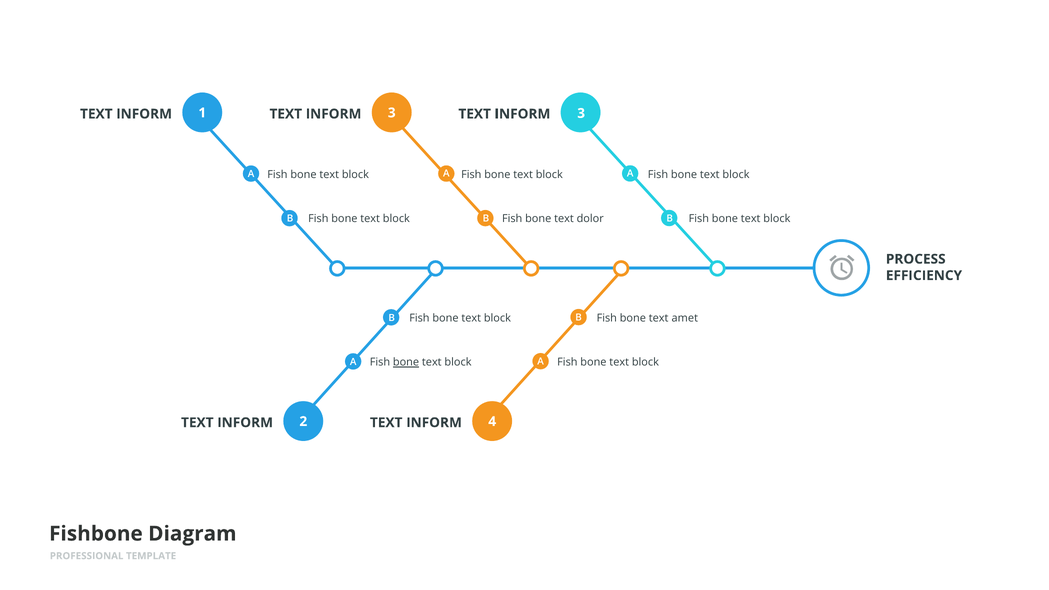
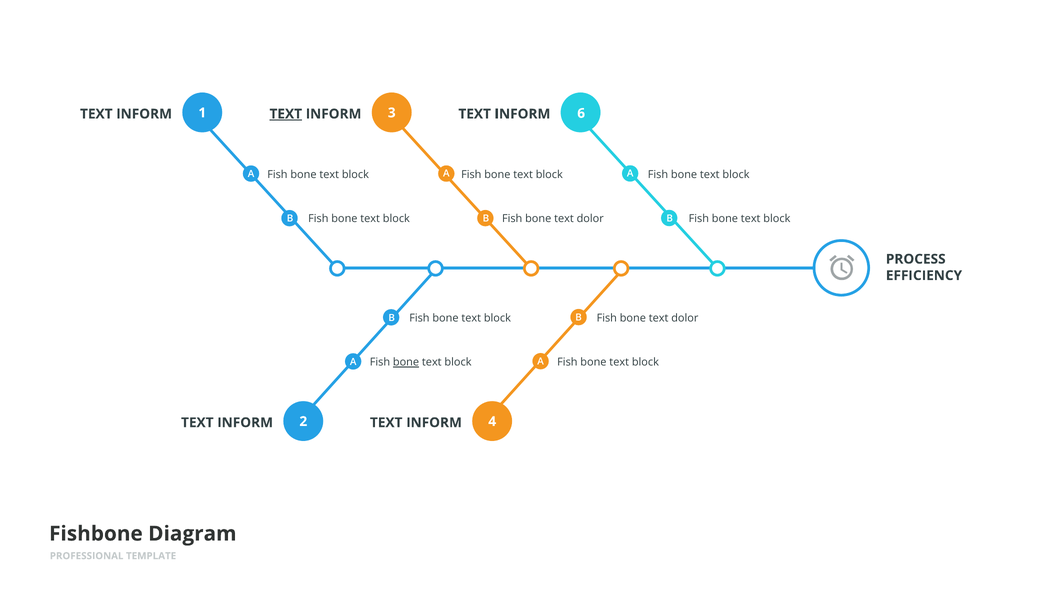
TEXT underline: none -> present (286, 114)
3: 3 -> 6 (581, 113)
amet: amet -> dolor (685, 318)
